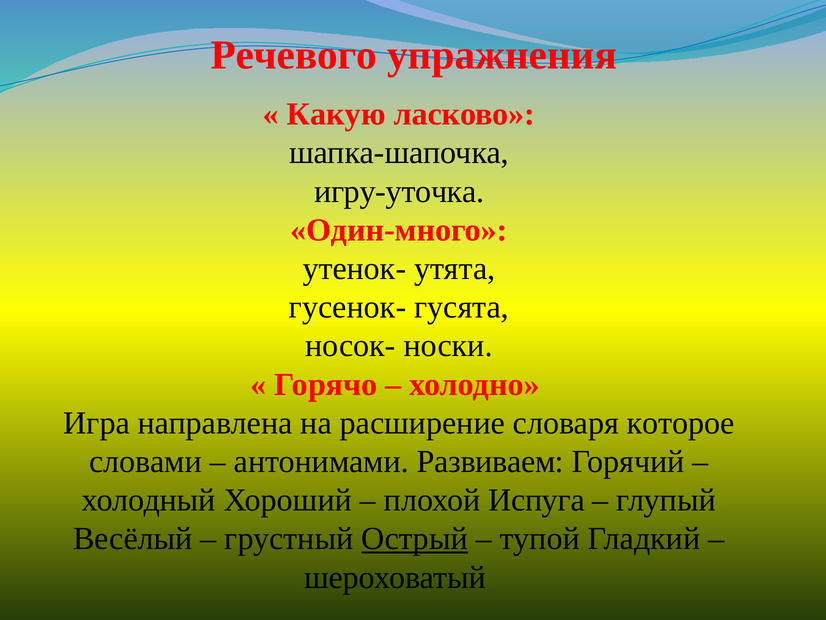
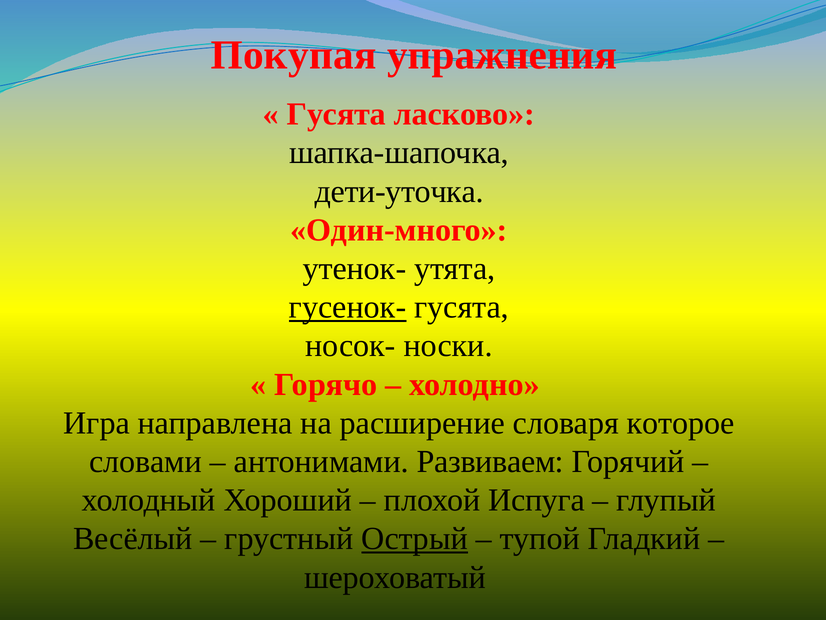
Речевого: Речевого -> Покупая (294, 55)
Какую: Какую -> Гусята (336, 114)
игру-уточка: игру-уточка -> дети-уточка (399, 191)
гусенок- underline: none -> present (348, 307)
